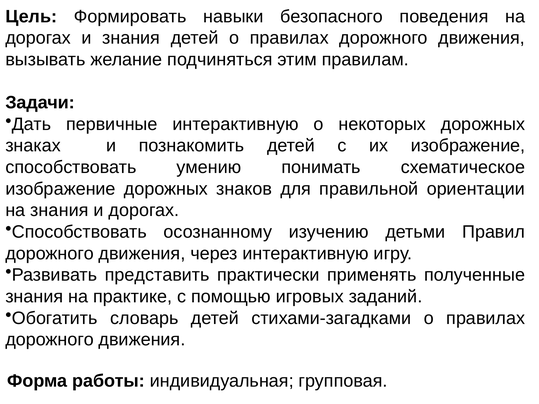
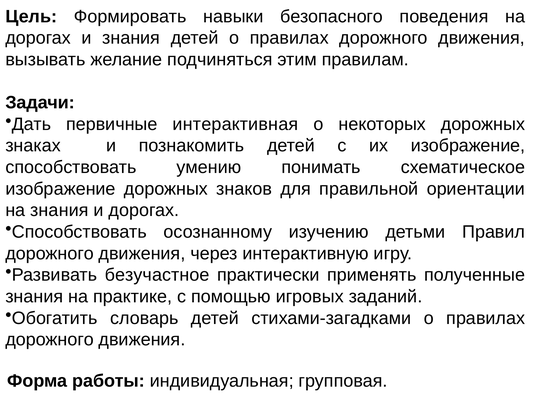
первичные интерактивную: интерактивную -> интерактивная (235, 124)
представить: представить -> безучастное (157, 275)
